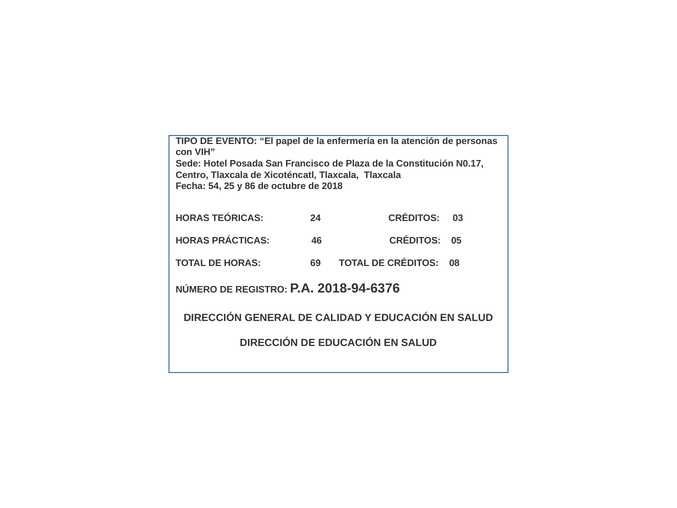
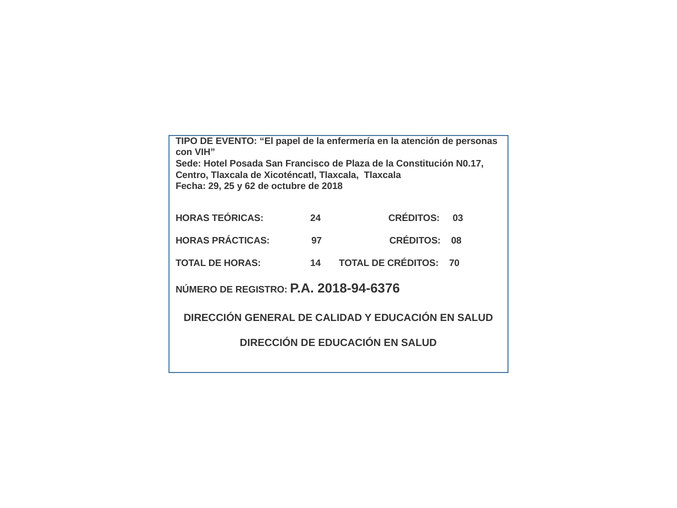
54: 54 -> 29 (215, 186)
86: 86 -> 62 (250, 186)
46: 46 -> 97 (317, 240)
05: 05 -> 08 (456, 240)
69: 69 -> 14 (316, 263)
08: 08 -> 70 (454, 263)
